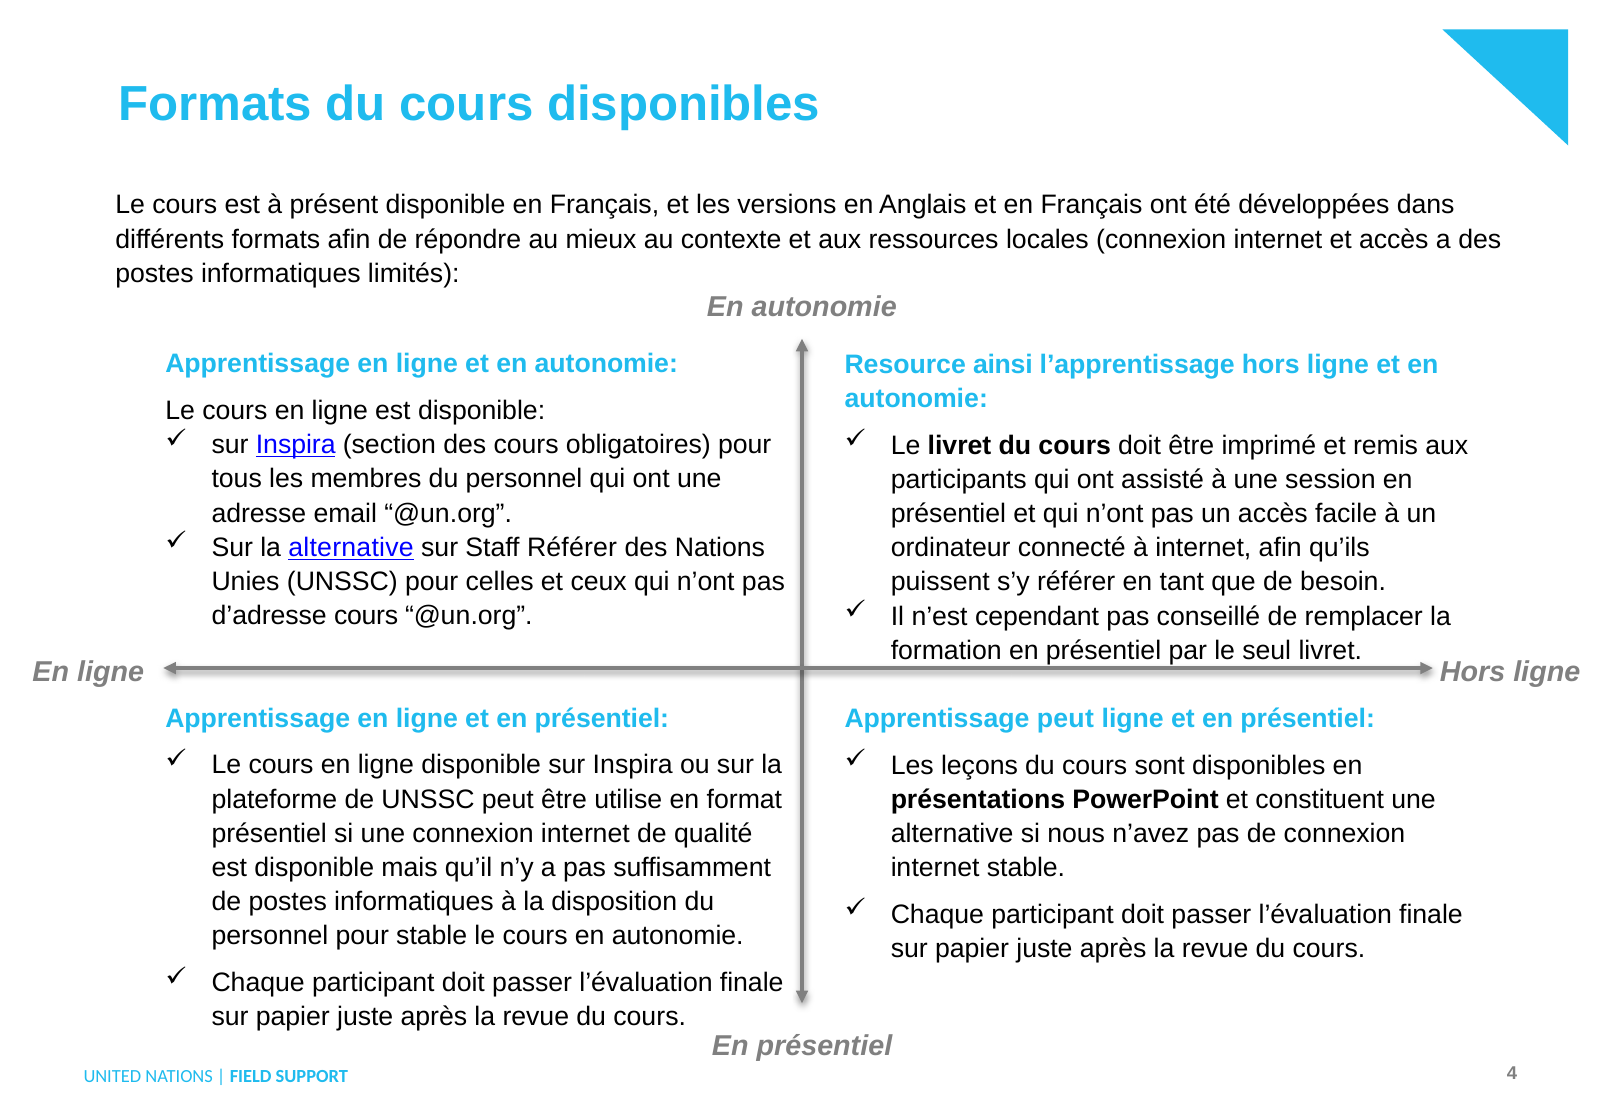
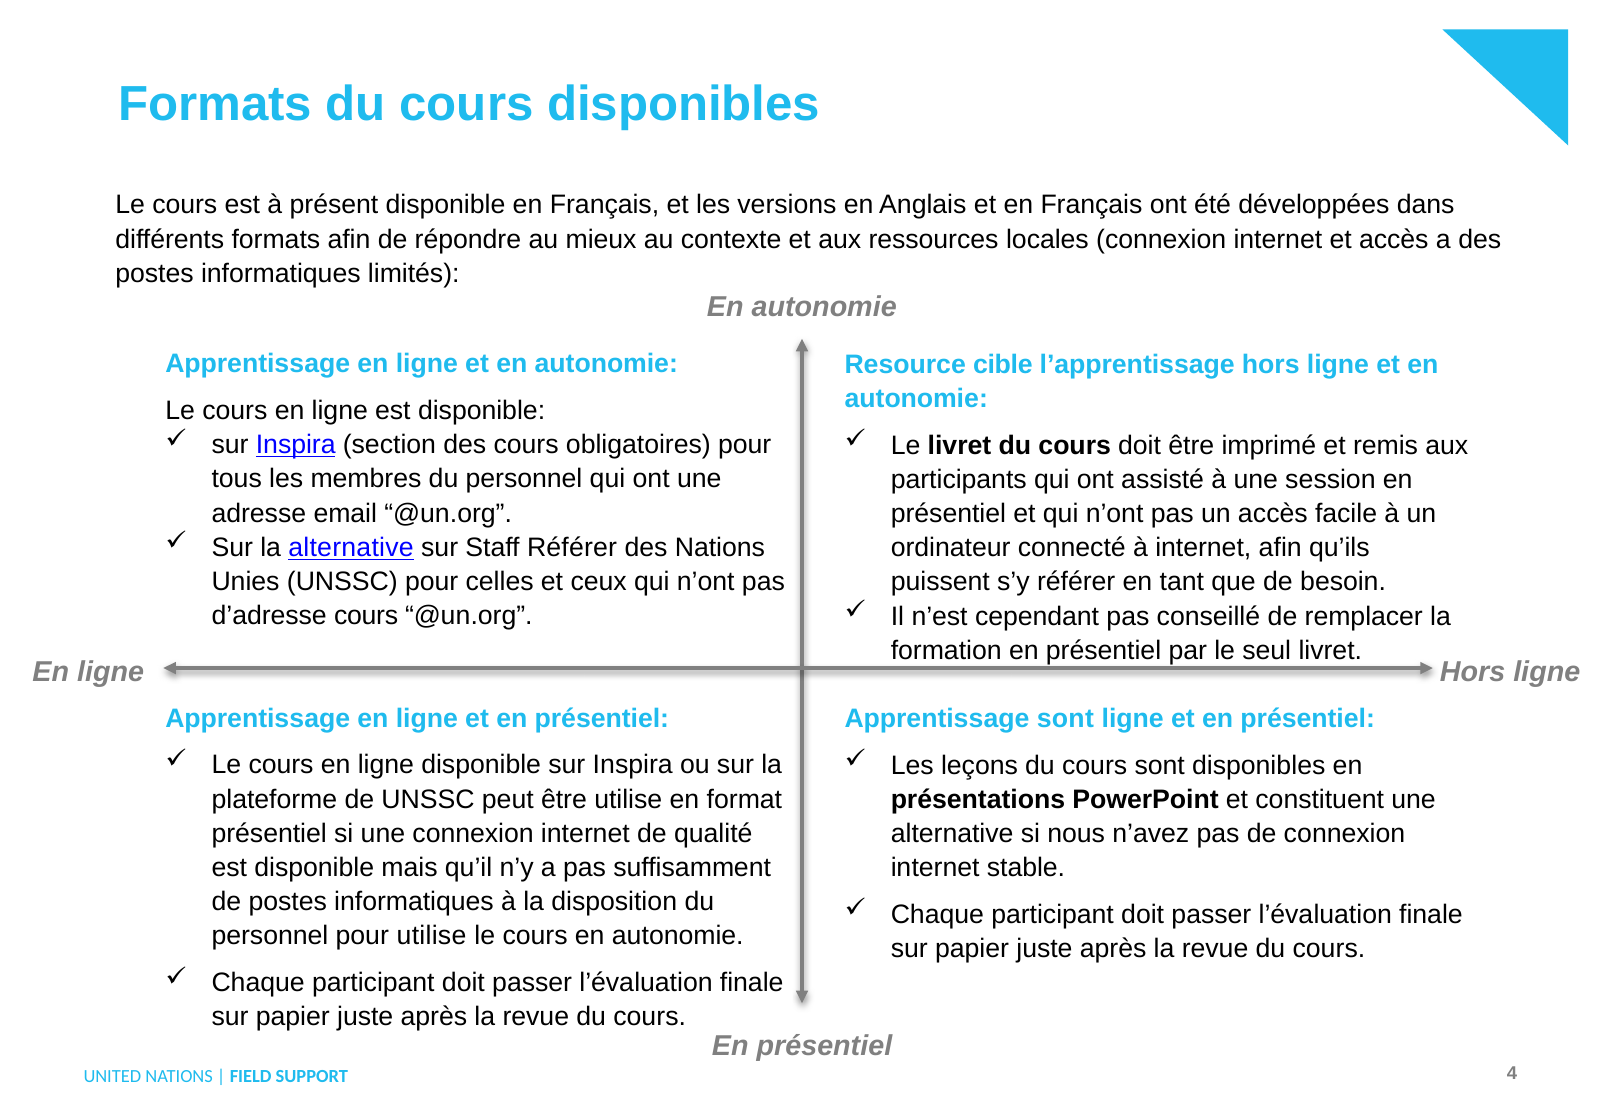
ainsi: ainsi -> cible (1003, 364)
Apprentissage peut: peut -> sont (1065, 719)
pour stable: stable -> utilise (432, 936)
